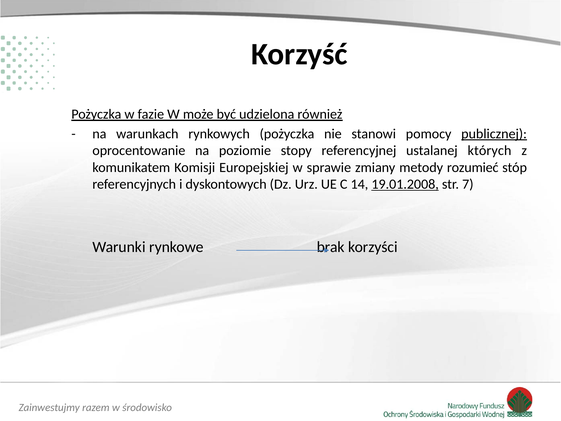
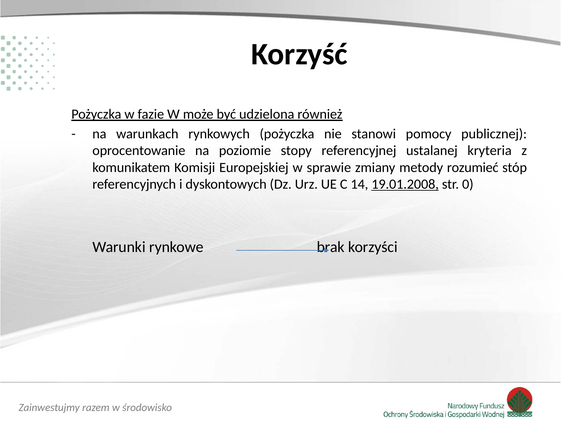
publicznej underline: present -> none (494, 134)
których: których -> kryteria (490, 151)
7: 7 -> 0 (468, 184)
